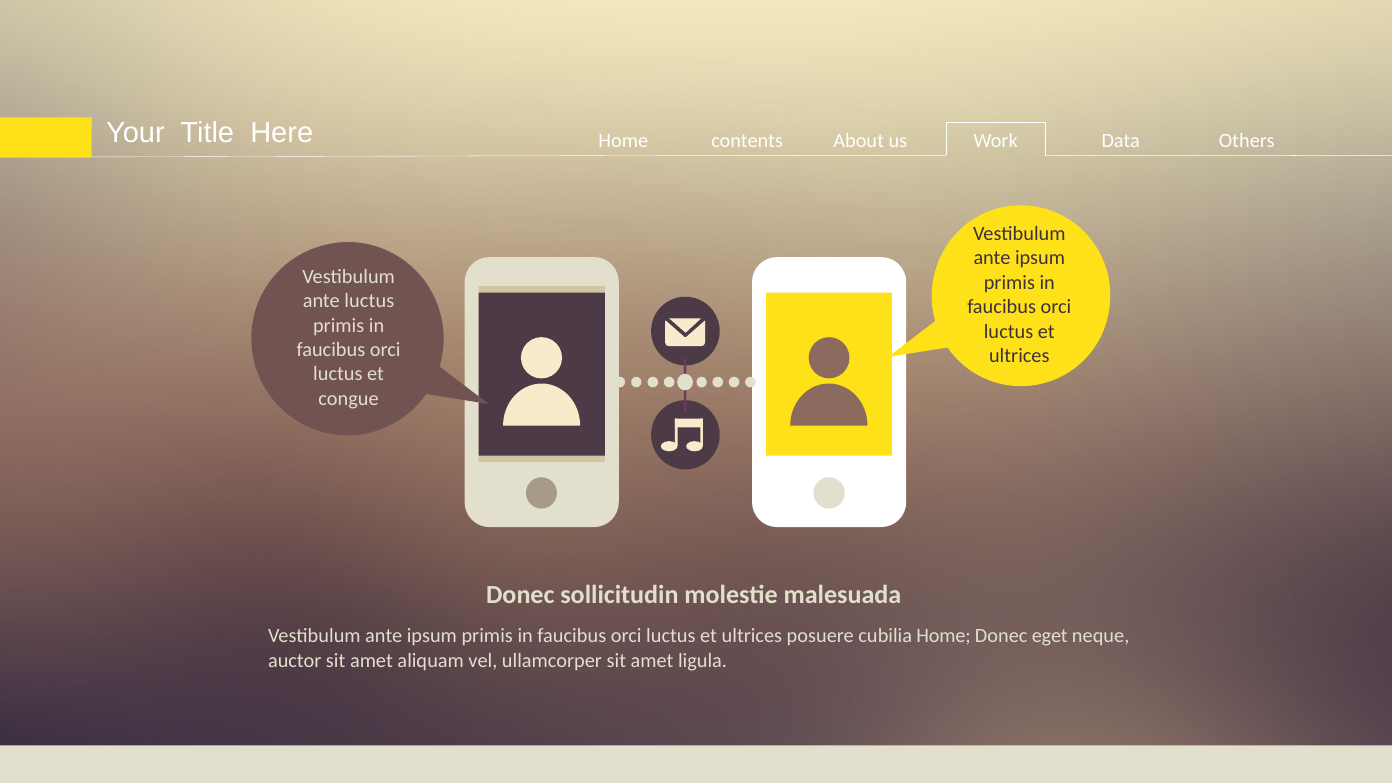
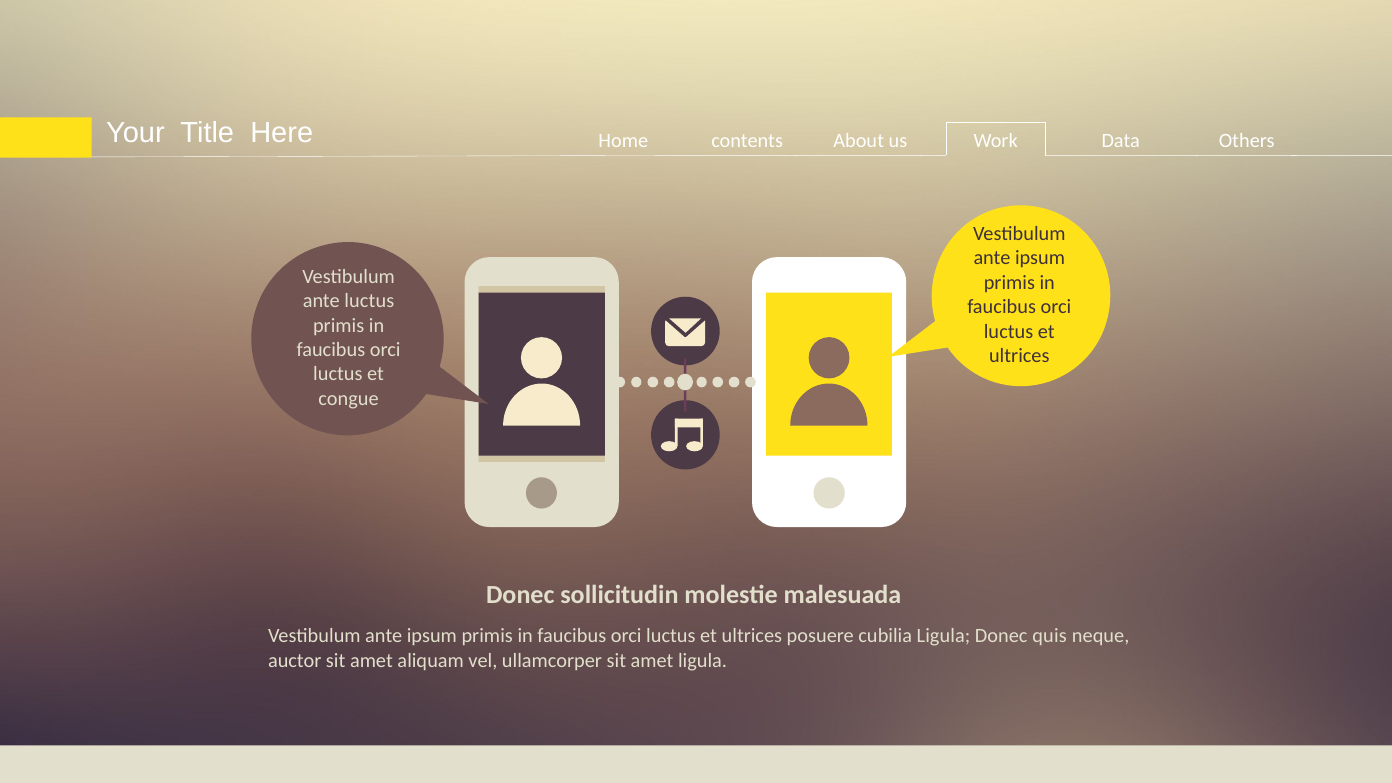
cubilia Home: Home -> Ligula (943, 636)
eget: eget -> quis (1050, 636)
